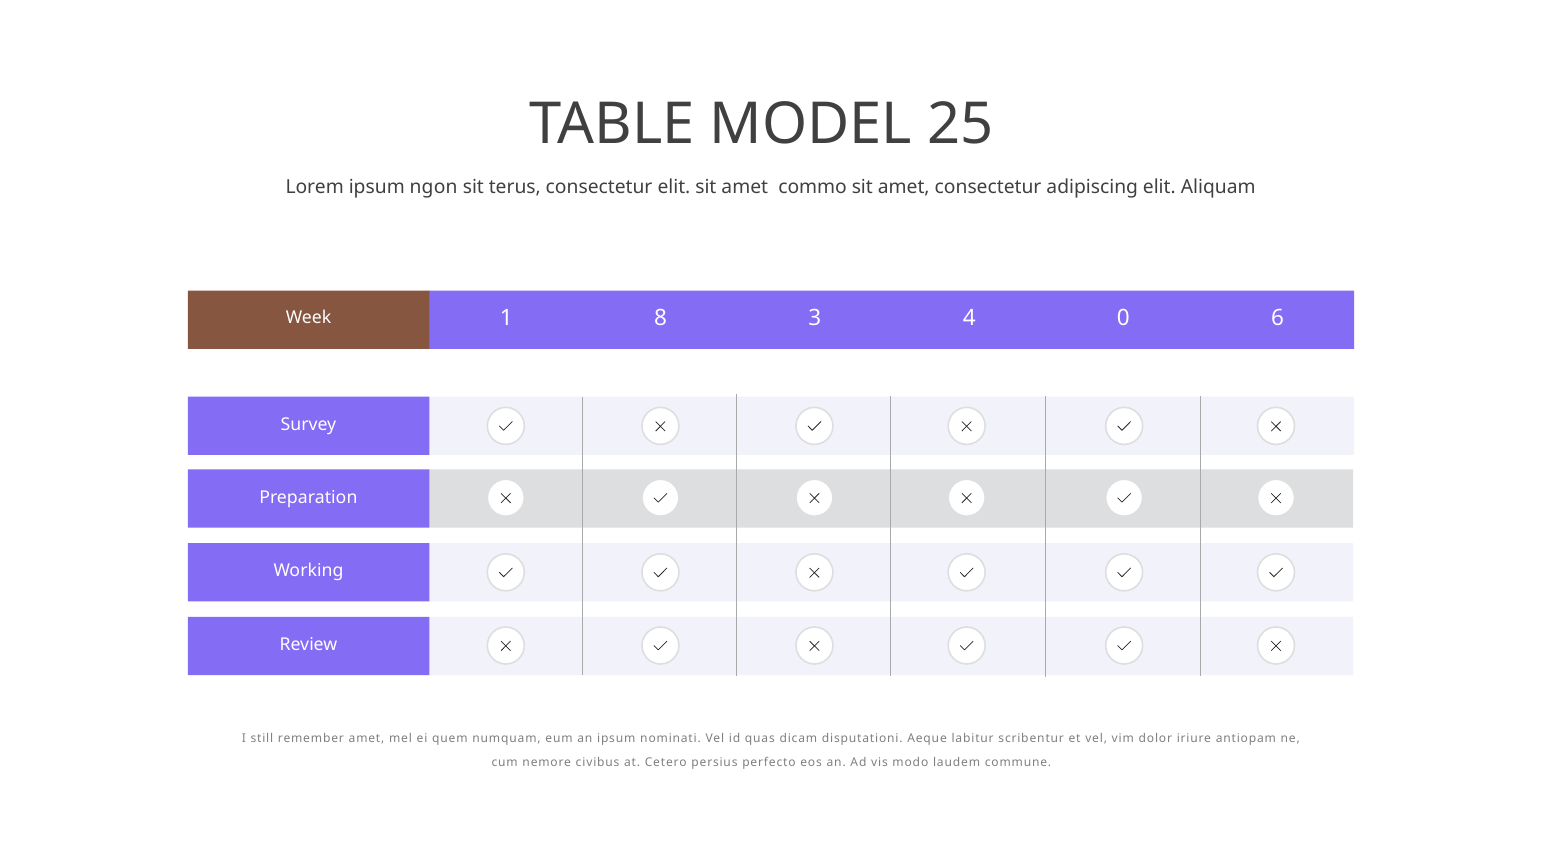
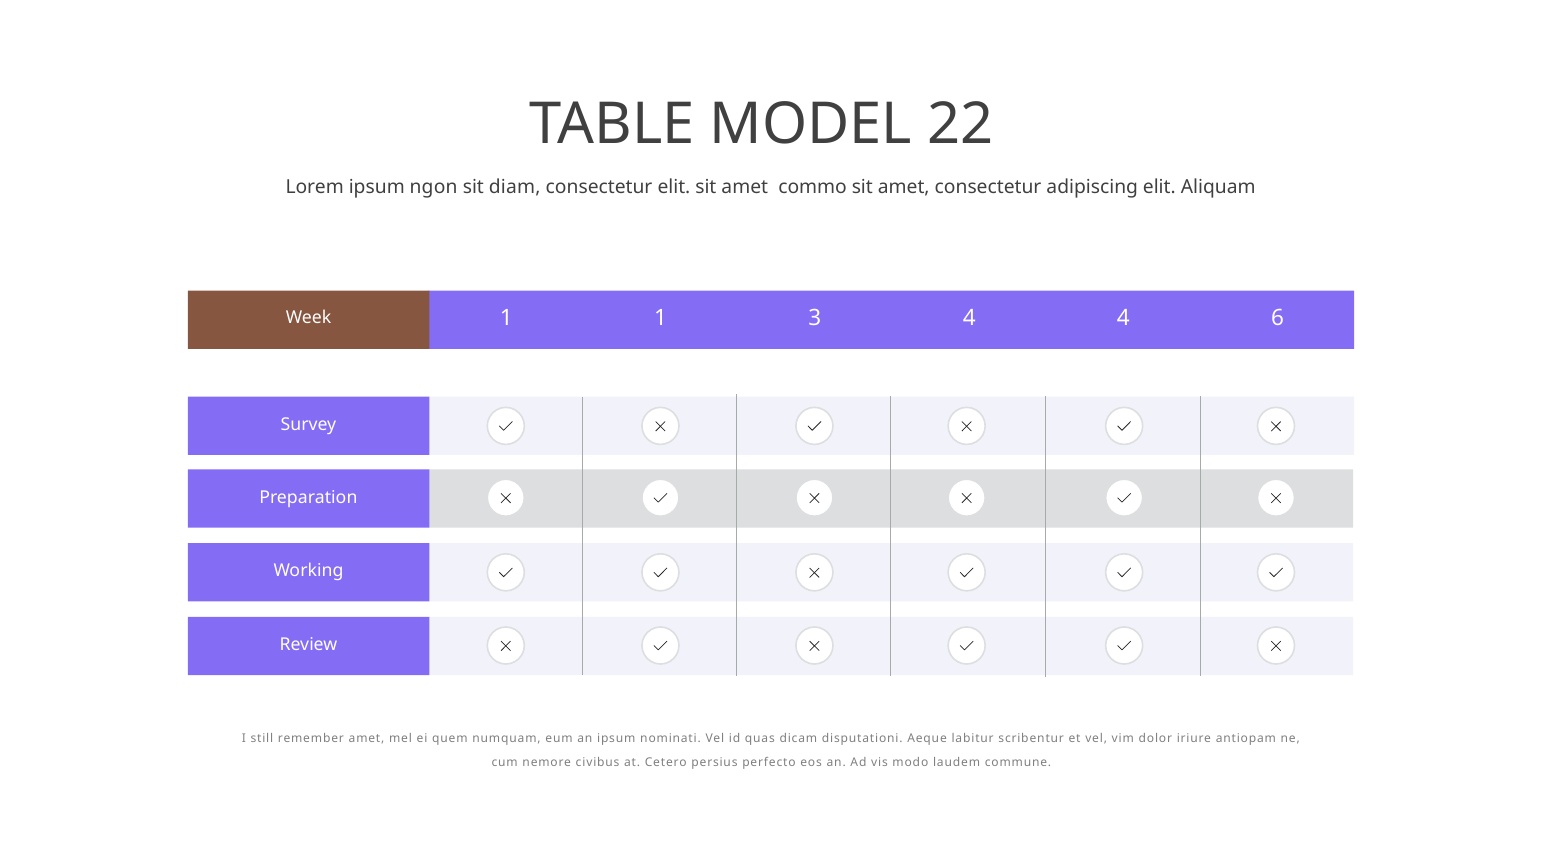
25: 25 -> 22 (960, 125)
terus: terus -> diam (515, 187)
1 8: 8 -> 1 (661, 318)
4 0: 0 -> 4 (1123, 318)
